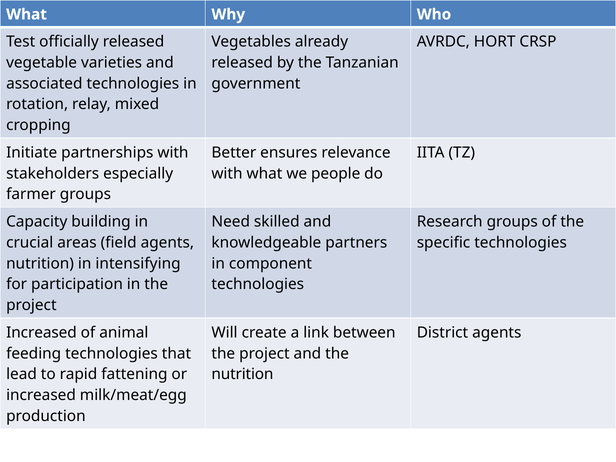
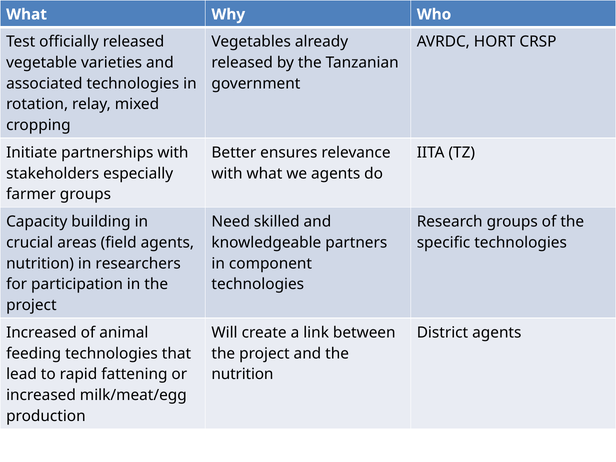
we people: people -> agents (336, 173)
intensifying: intensifying -> researchers (138, 263)
